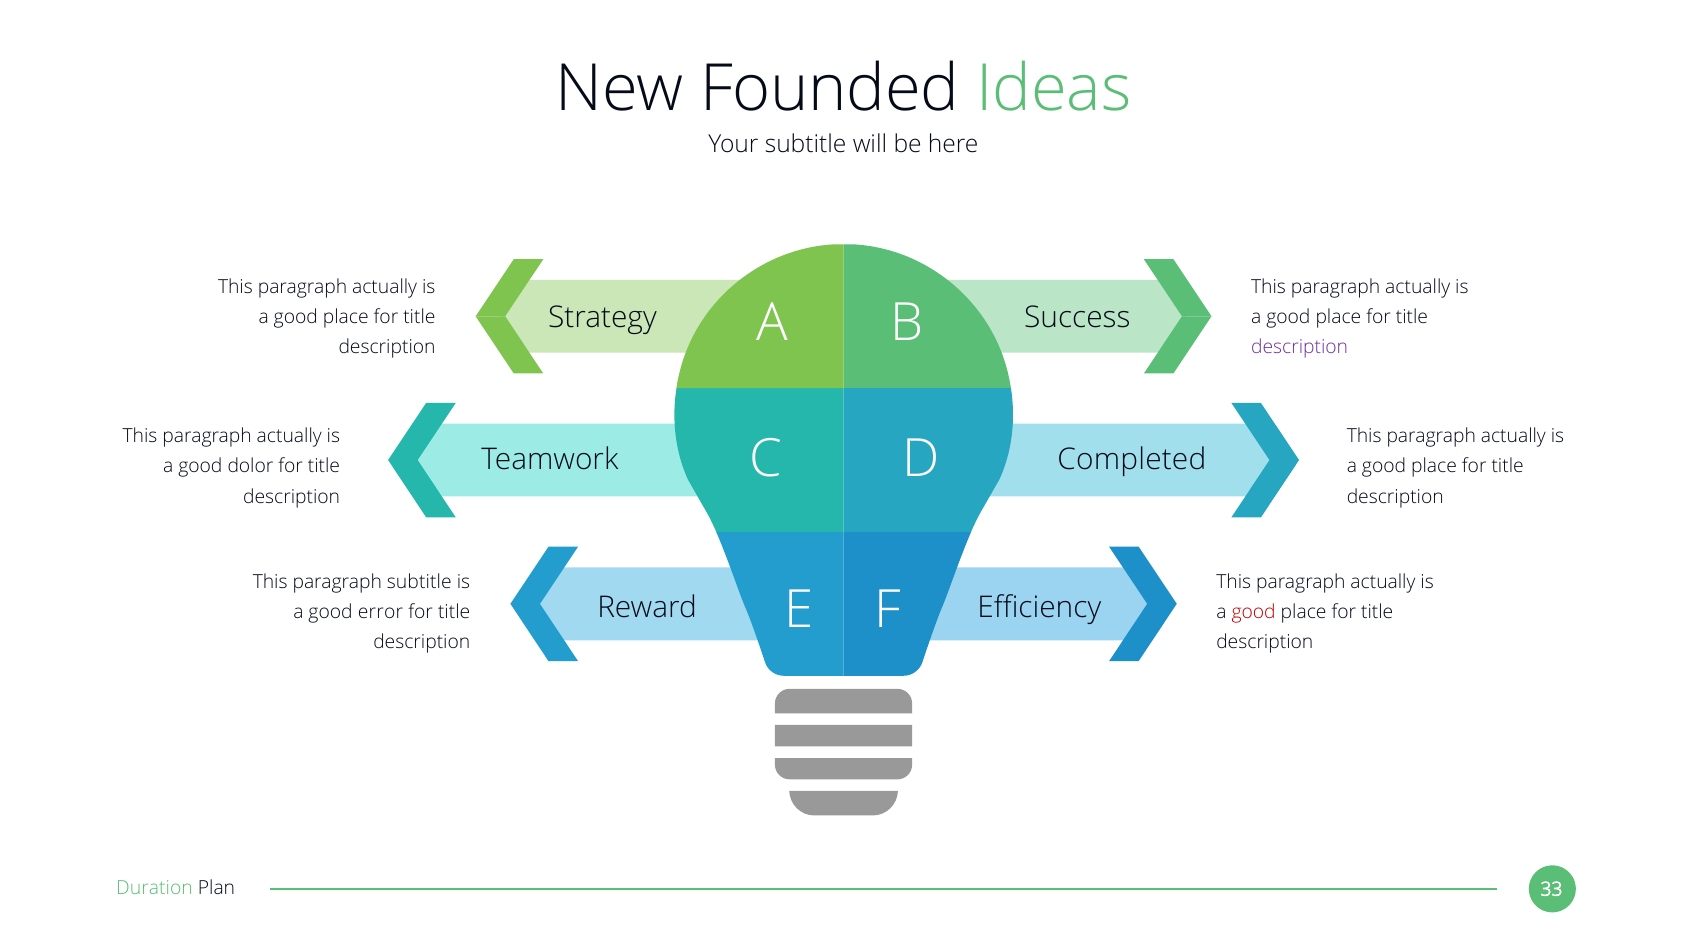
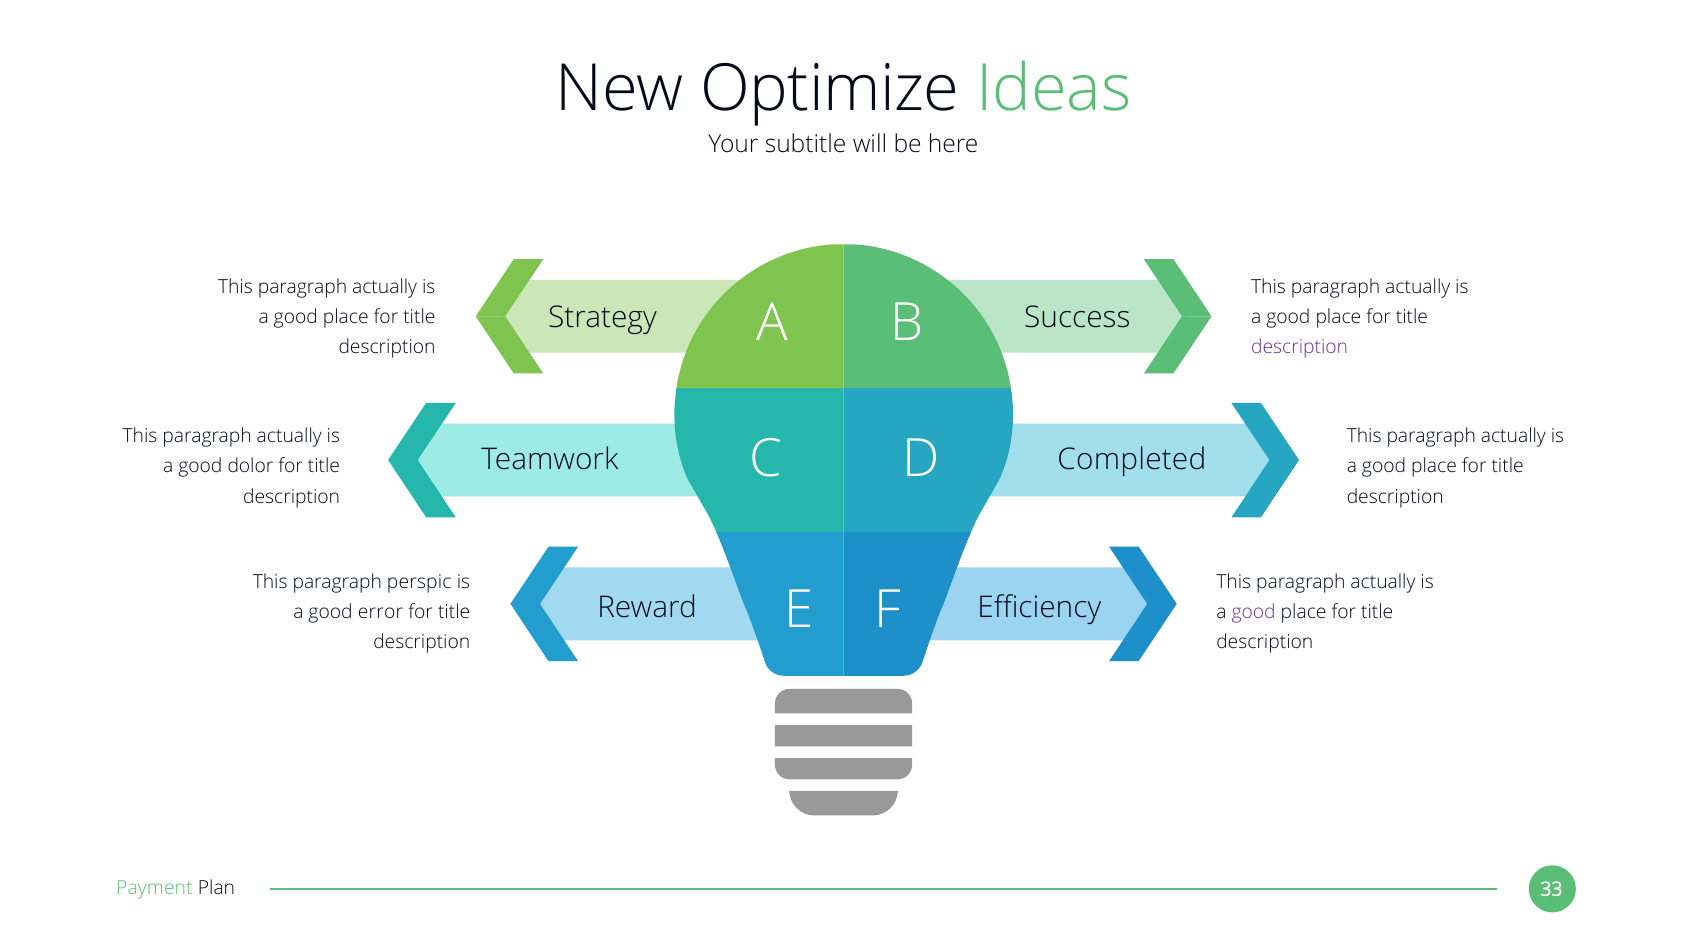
Founded: Founded -> Optimize (830, 89)
paragraph subtitle: subtitle -> perspic (419, 582)
good colour: red -> purple (1254, 612)
Duration: Duration -> Payment (154, 888)
